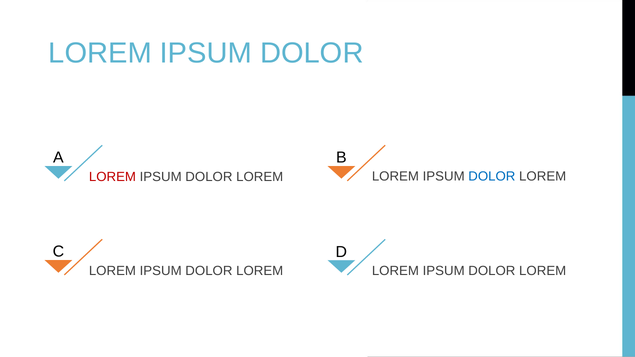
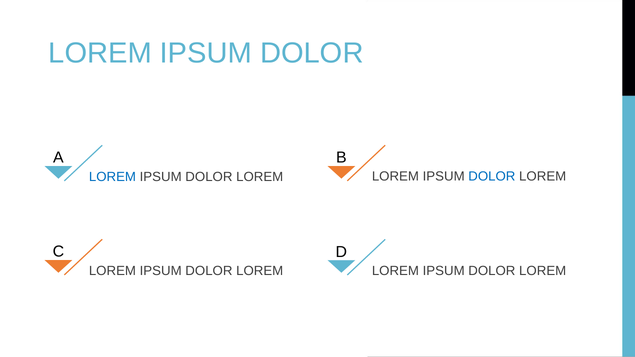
LOREM colour: red -> blue (112, 177)
